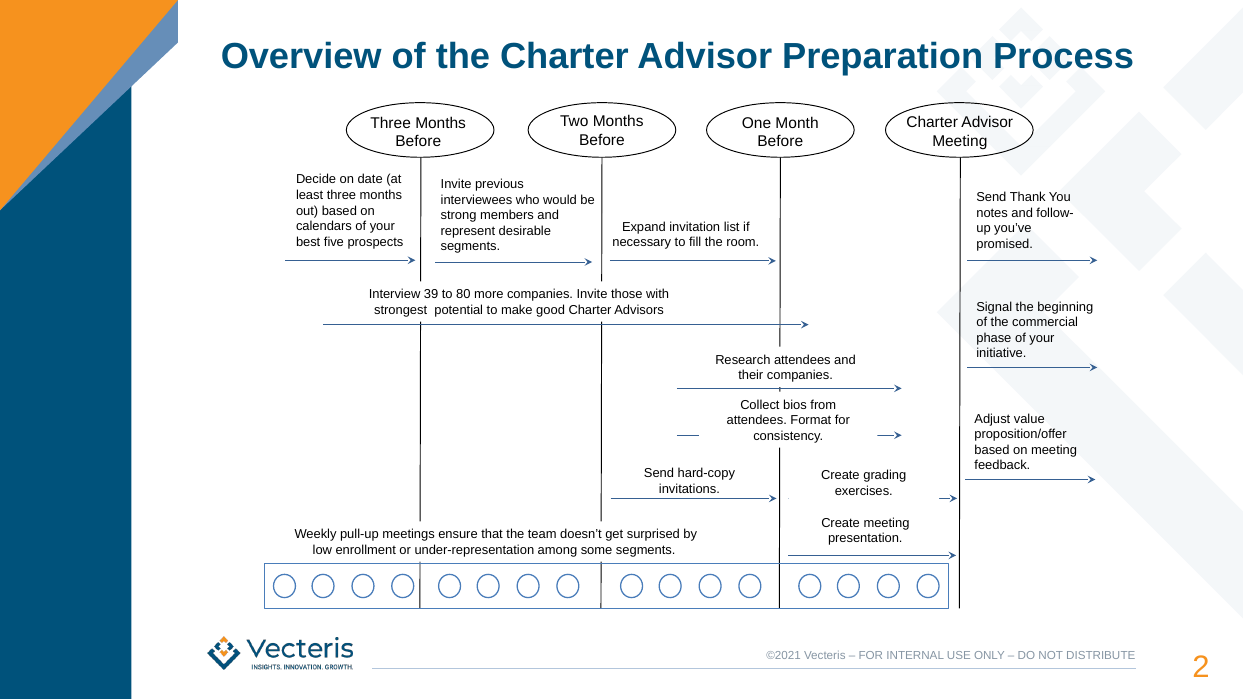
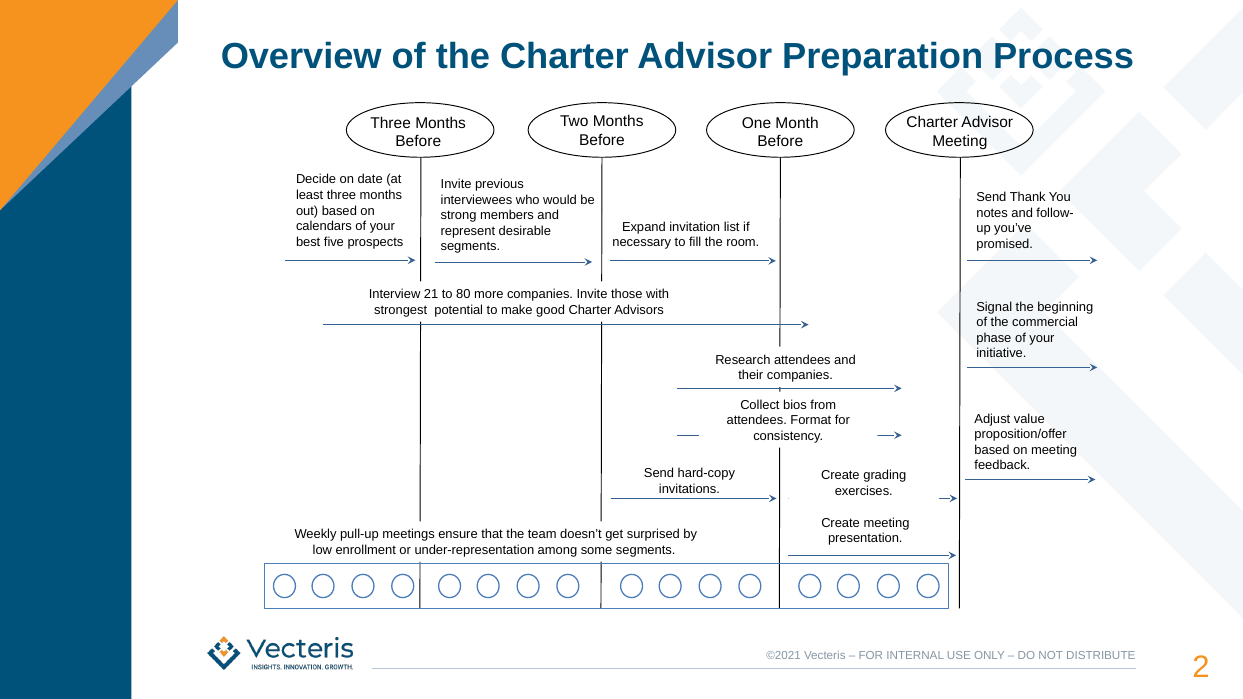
39: 39 -> 21 (431, 295)
